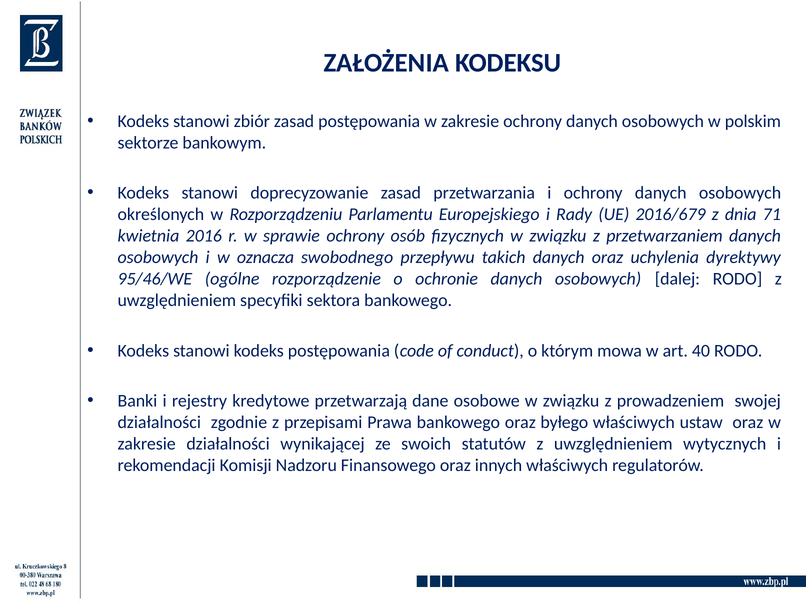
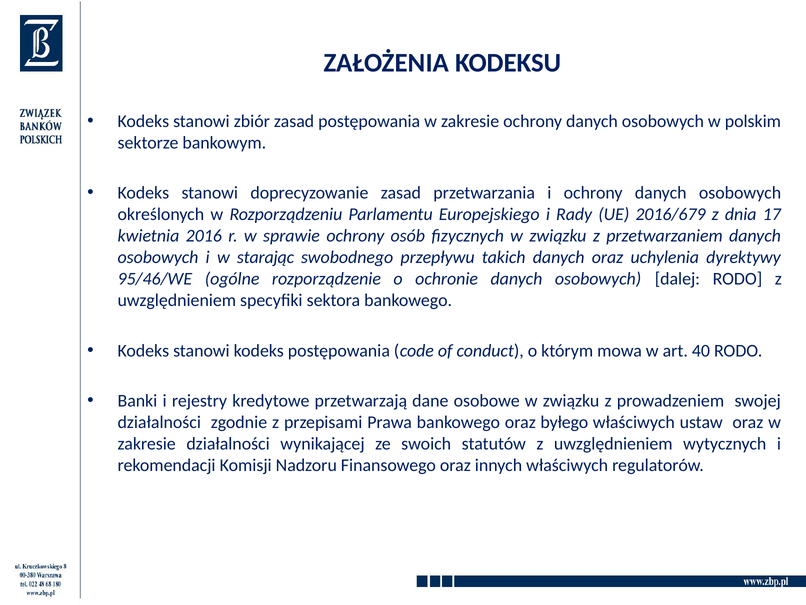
71: 71 -> 17 (772, 214)
oznacza: oznacza -> starając (266, 257)
